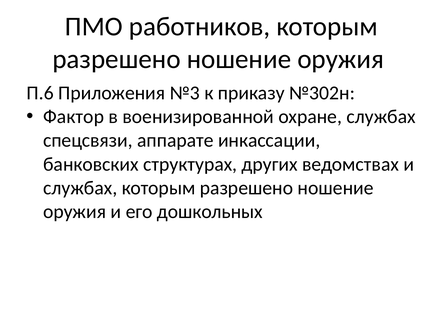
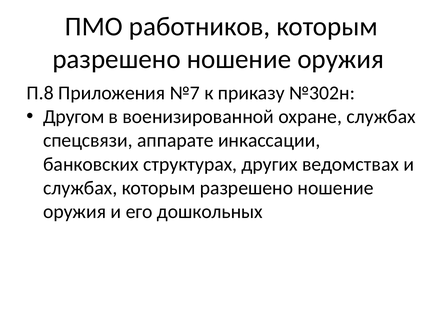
П.6: П.6 -> П.8 (40, 93)
№3: №3 -> №7 (185, 93)
Фактор: Фактор -> Другом (74, 117)
